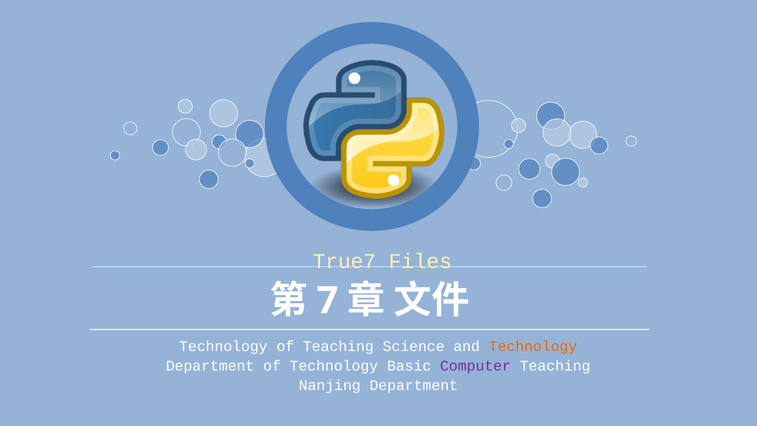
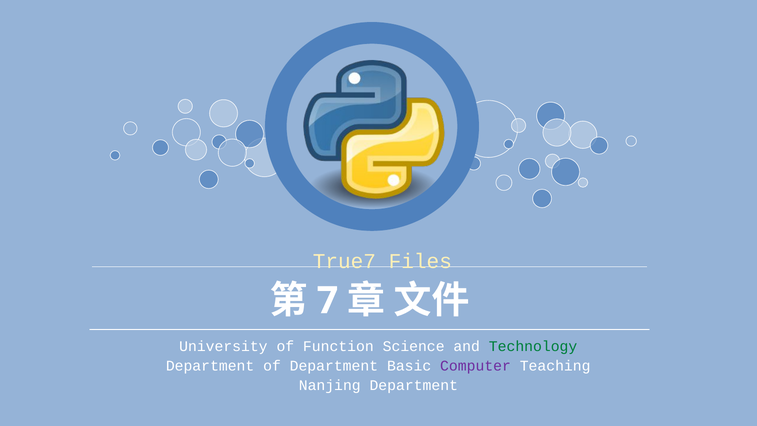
Technology: Technology -> University (223, 346)
of Teaching: Teaching -> Function (338, 346)
Technology colour: orange -> green (533, 346)
of Technology: Technology -> Department (334, 366)
